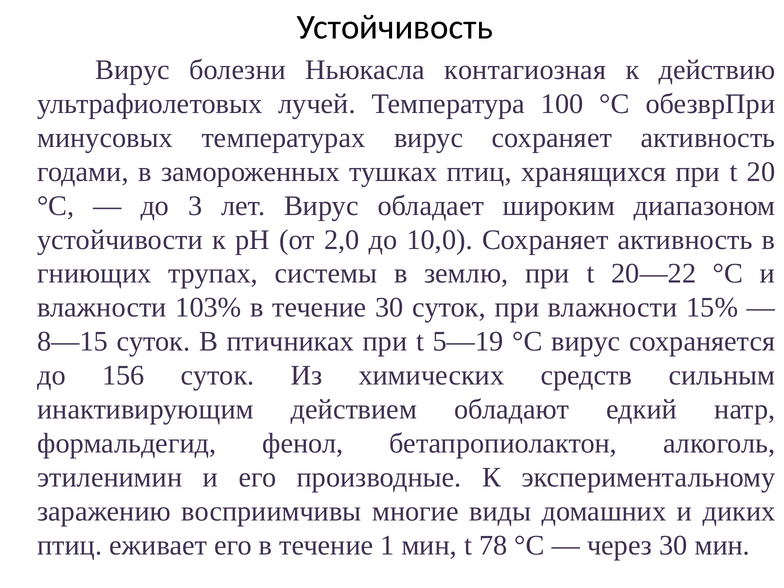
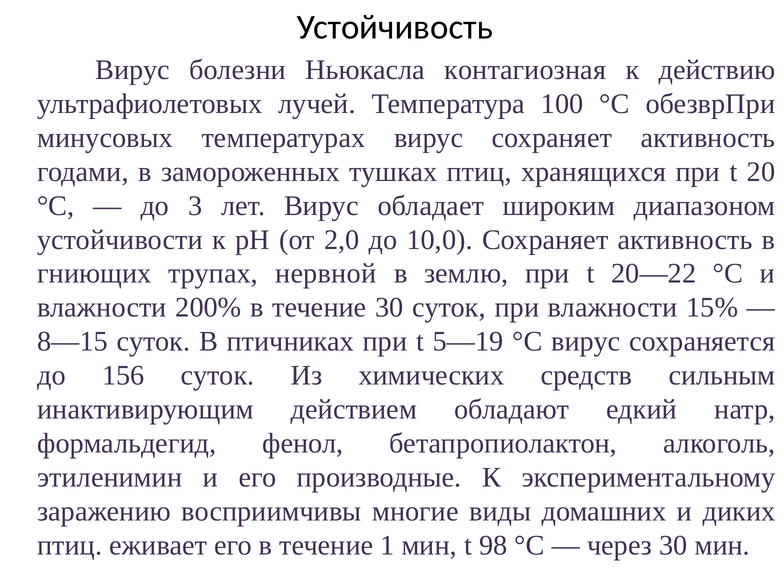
системы: системы -> нервной (326, 274)
103%: 103% -> 200% (208, 308)
78: 78 -> 98 (493, 545)
